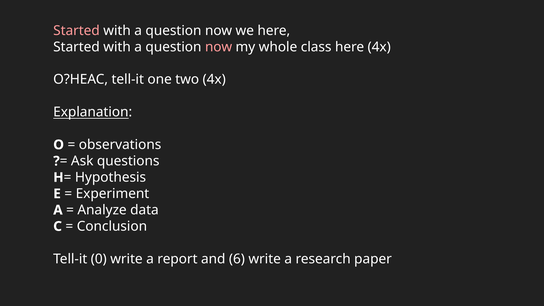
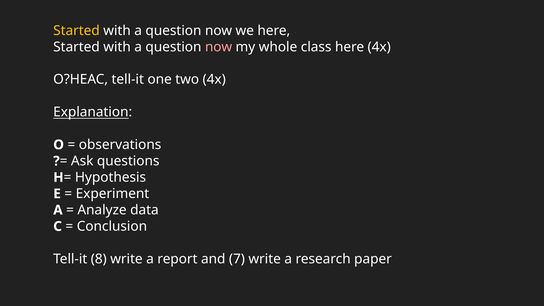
Started colour: pink -> yellow (76, 31)
0: 0 -> 8 (99, 259)
6: 6 -> 7 (237, 259)
